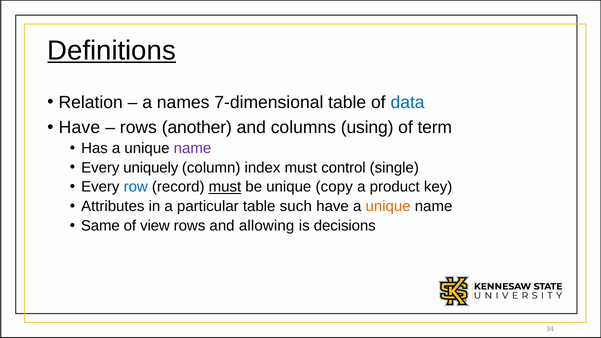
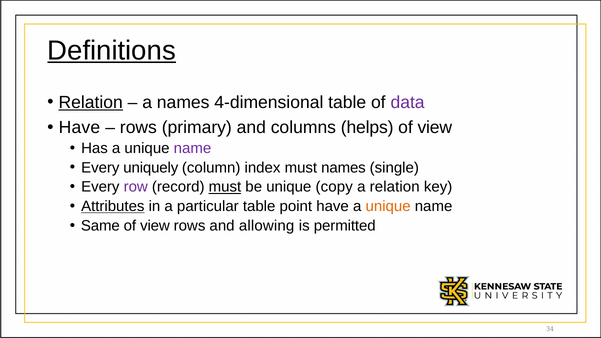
Relation underline: none -> present (91, 102)
7-dimensional: 7-dimensional -> 4-dimensional (269, 102)
data colour: blue -> purple (408, 102)
another: another -> primary (197, 128)
using: using -> helps (367, 128)
term: term -> view (435, 128)
must control: control -> names (343, 168)
row colour: blue -> purple (136, 187)
a product: product -> relation (395, 187)
Attributes underline: none -> present (113, 206)
such: such -> point (296, 206)
decisions: decisions -> permitted (345, 226)
